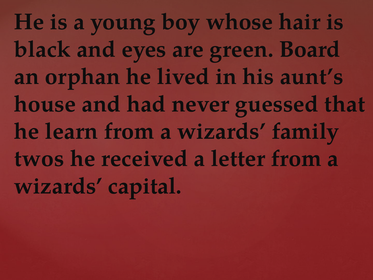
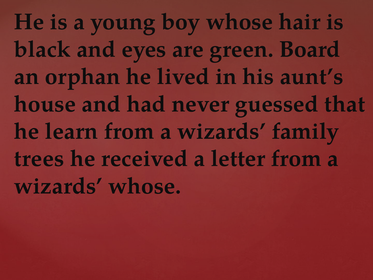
twos: twos -> trees (39, 159)
wizards capital: capital -> whose (145, 186)
